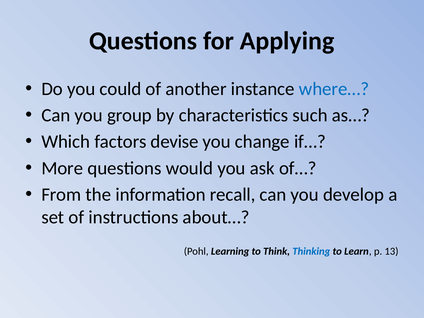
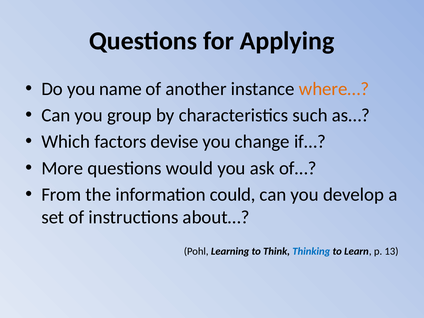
could: could -> name (121, 89)
where… colour: blue -> orange (334, 89)
recall: recall -> could (233, 195)
